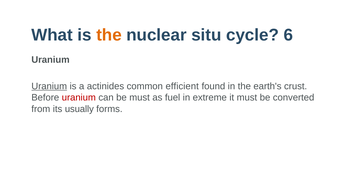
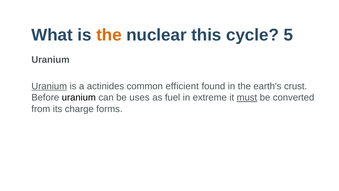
situ: situ -> this (206, 35)
6: 6 -> 5 (288, 35)
uranium colour: red -> black (79, 97)
be must: must -> uses (140, 97)
must underline: none -> present (247, 97)
usually: usually -> charge (79, 109)
